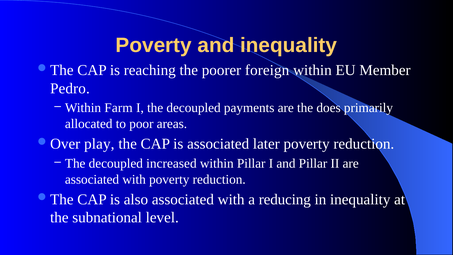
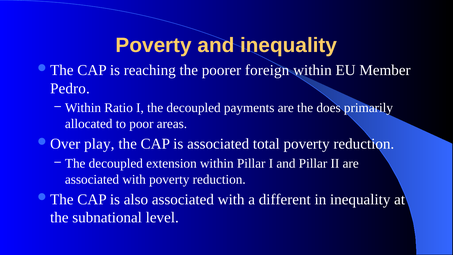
Farm: Farm -> Ratio (119, 108)
later: later -> total (266, 144)
increased: increased -> extension (171, 163)
reducing: reducing -> different (285, 199)
